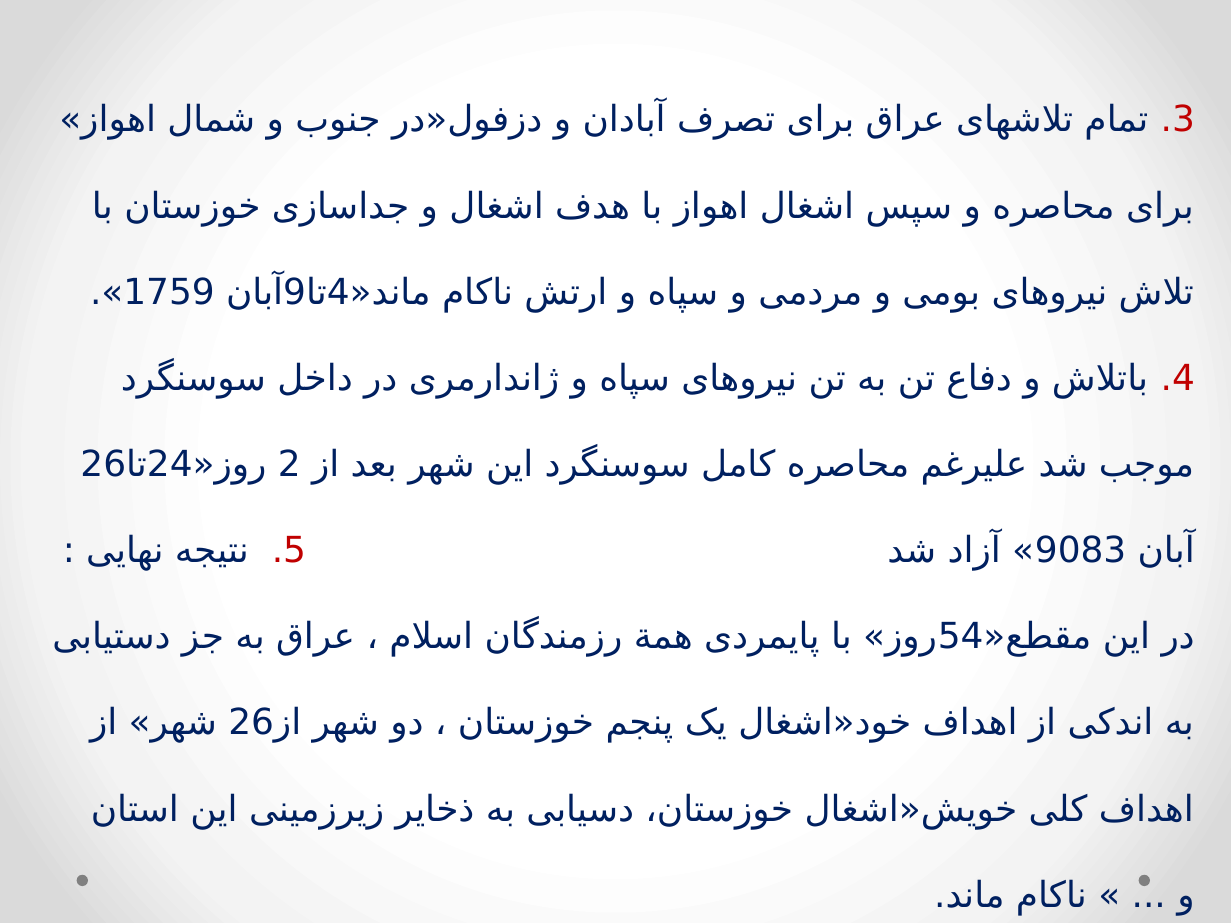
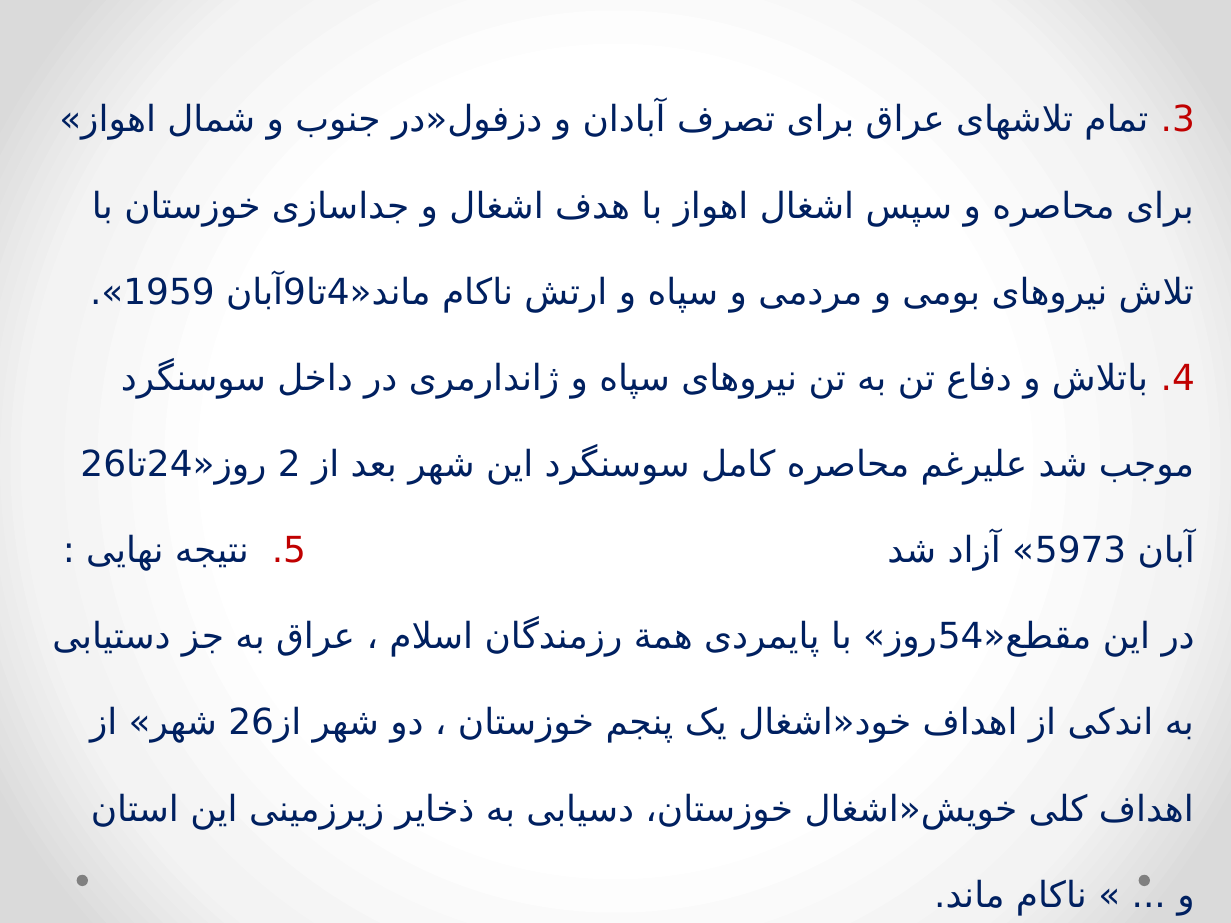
1759: 1759 -> 1959 (169, 292)
9083: 9083 -> 5973 (1081, 551)
